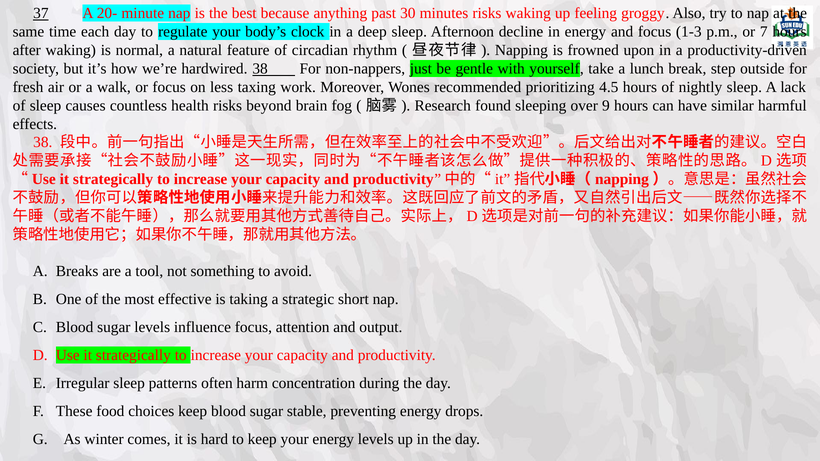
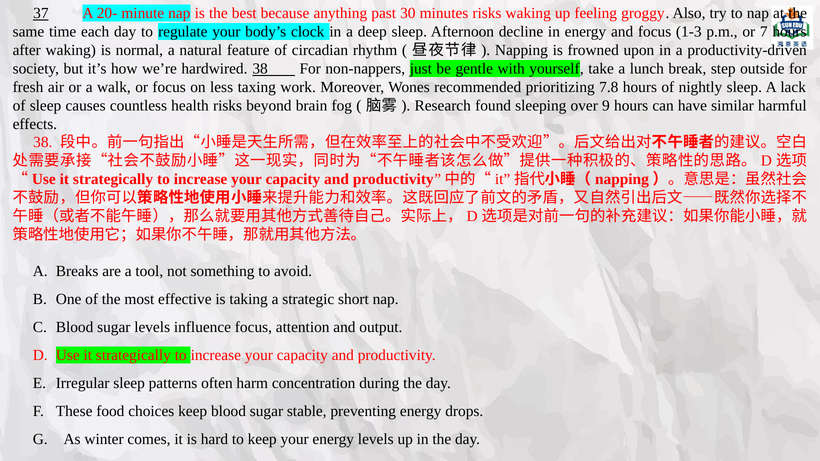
4.5: 4.5 -> 7.8 (609, 87)
